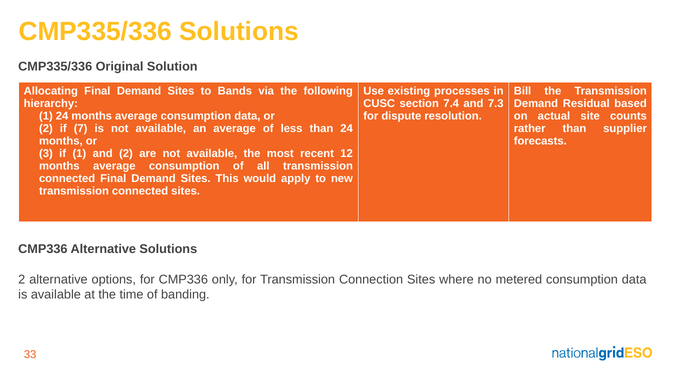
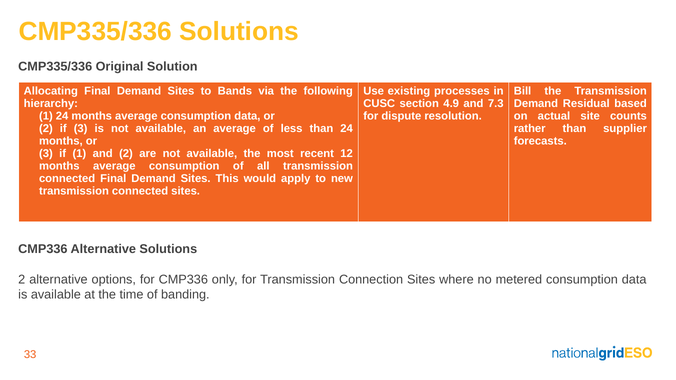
7.4: 7.4 -> 4.9 (451, 104)
if 7: 7 -> 3 (81, 129)
